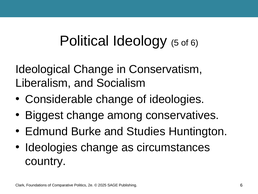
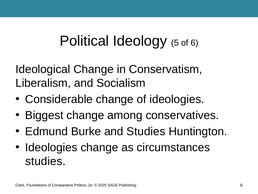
country: country -> studies (45, 161)
